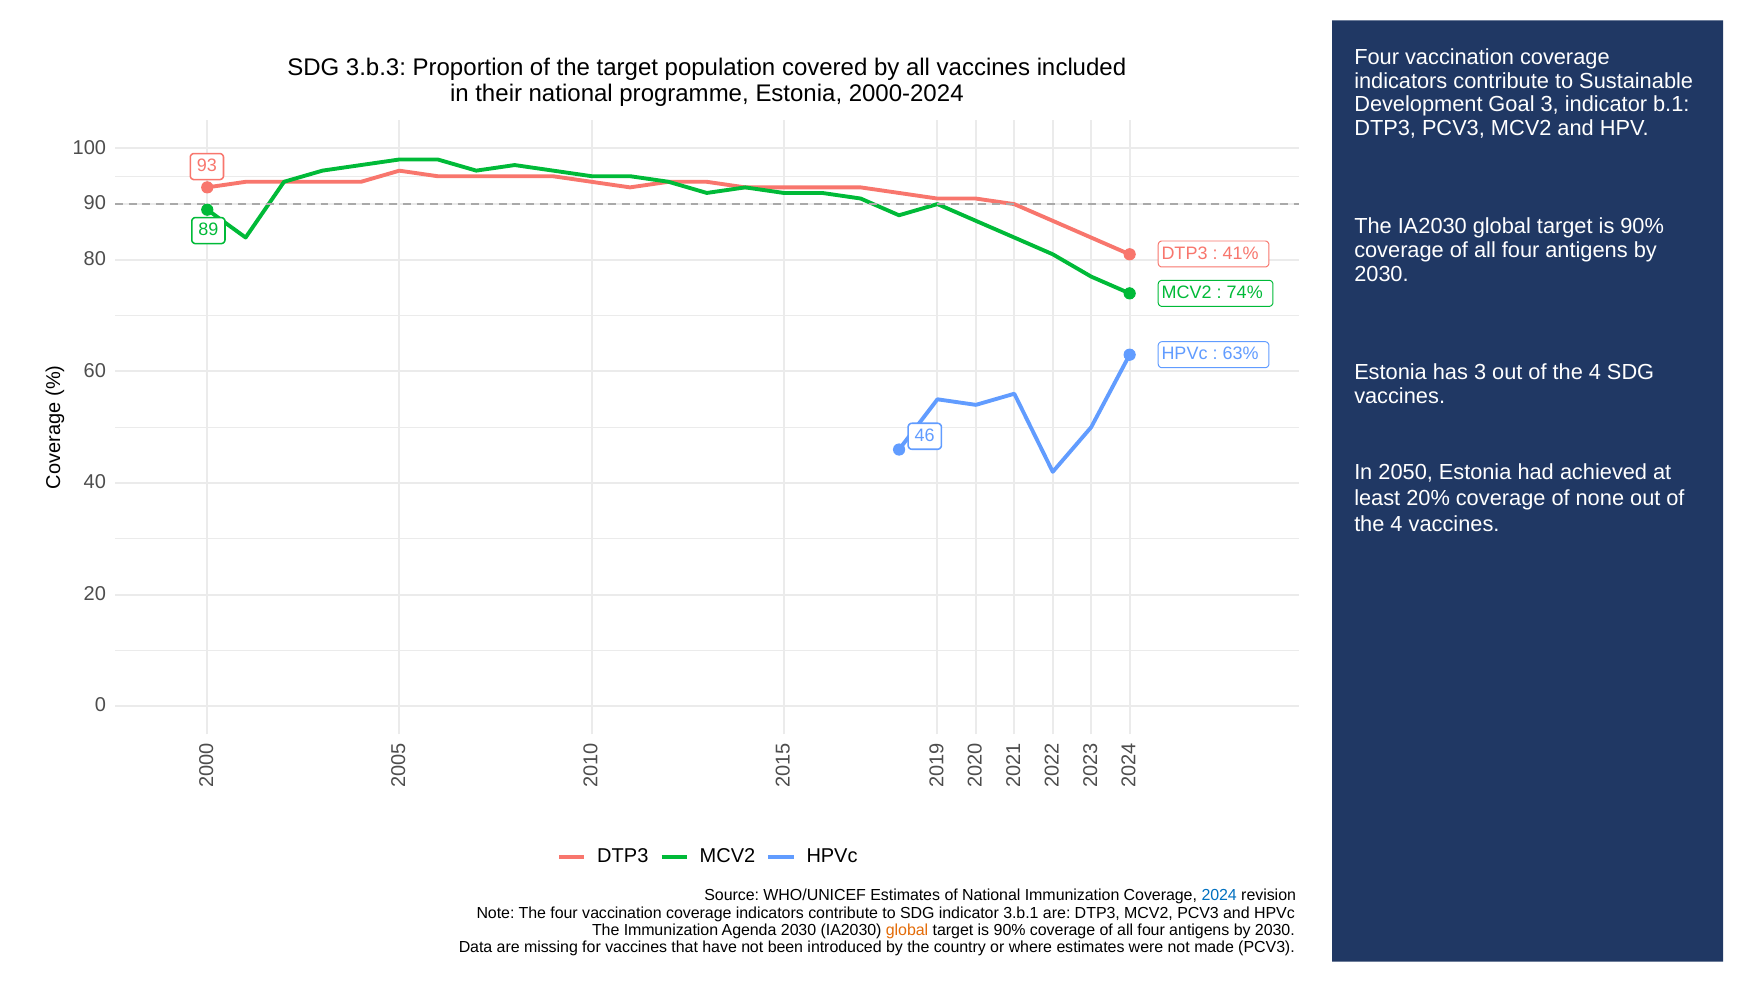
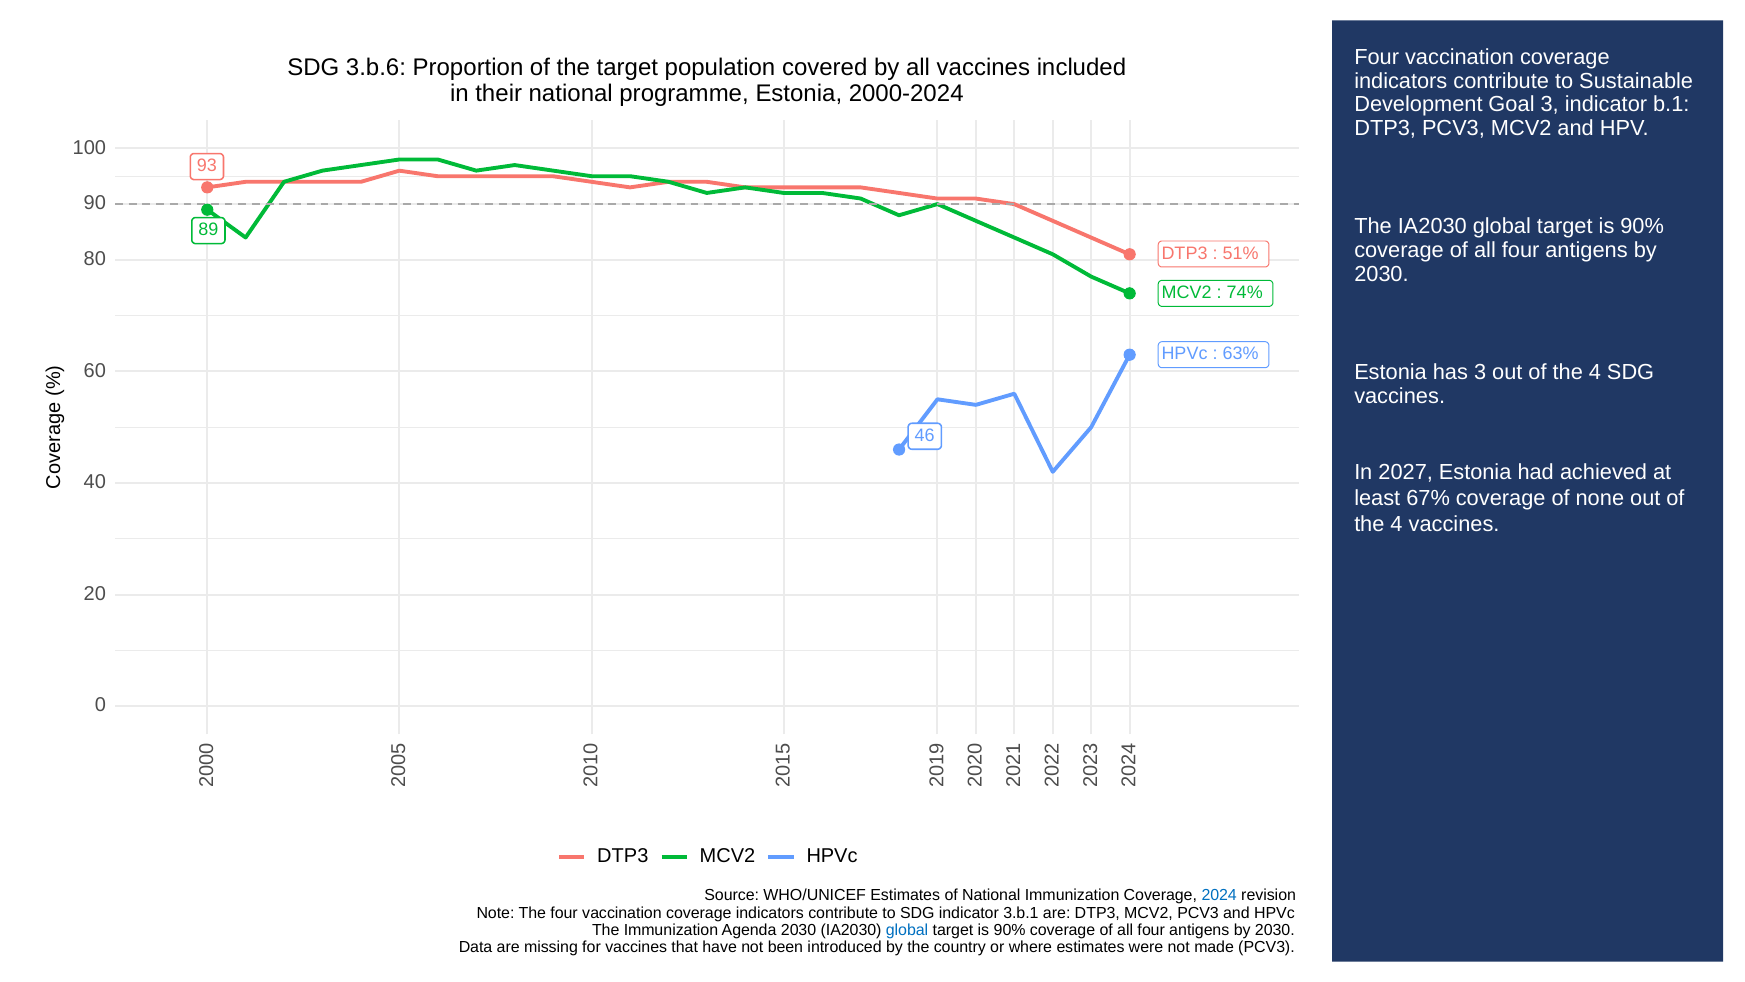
3.b.3: 3.b.3 -> 3.b.6 (376, 68)
41%: 41% -> 51% (1241, 253)
2050: 2050 -> 2027 (1406, 472)
20%: 20% -> 67% (1428, 498)
global colour: orange -> blue (907, 930)
